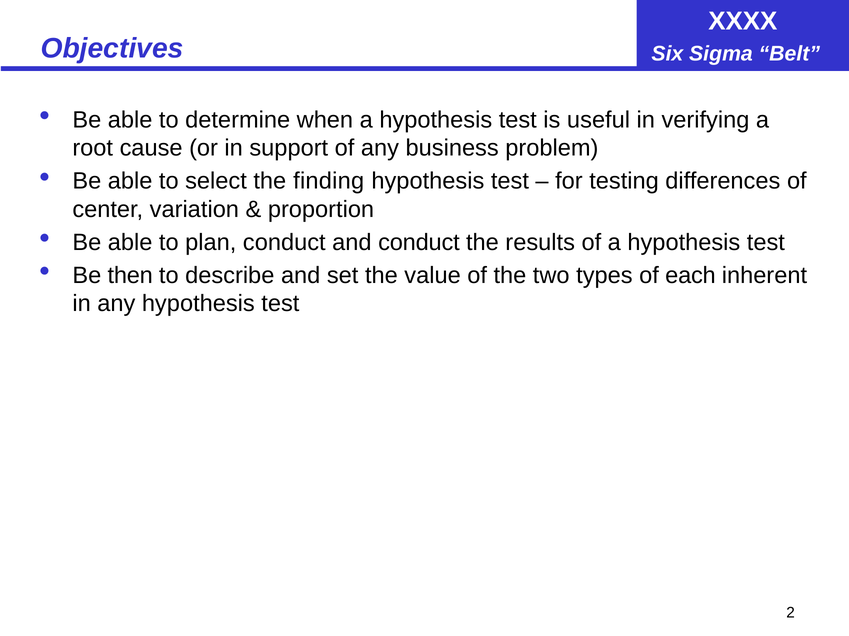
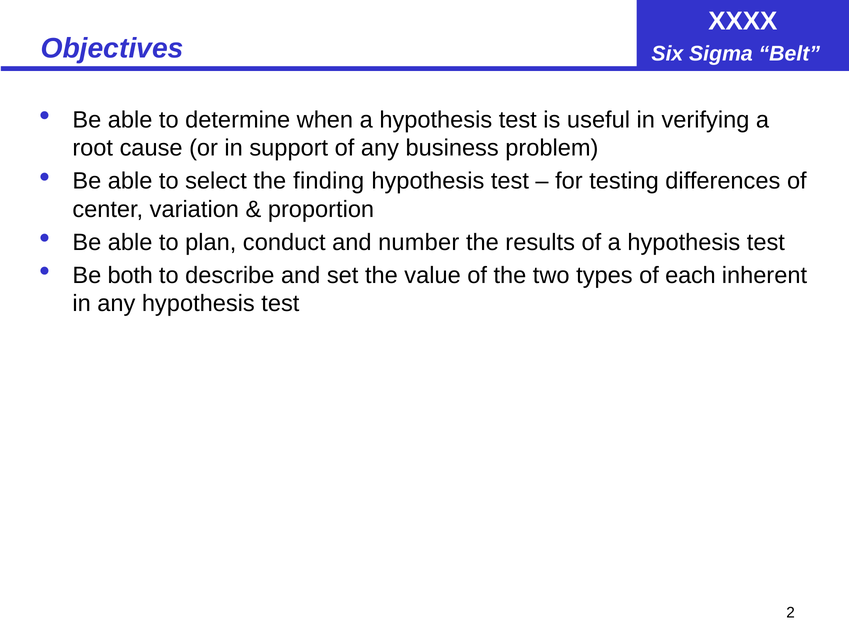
and conduct: conduct -> number (419, 243)
then: then -> both (130, 276)
